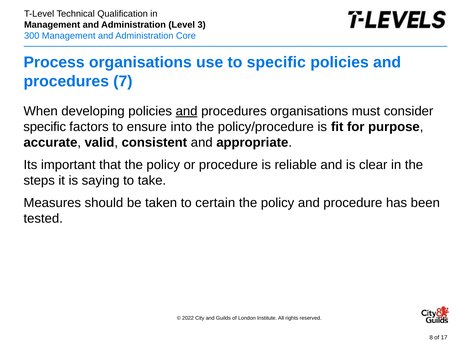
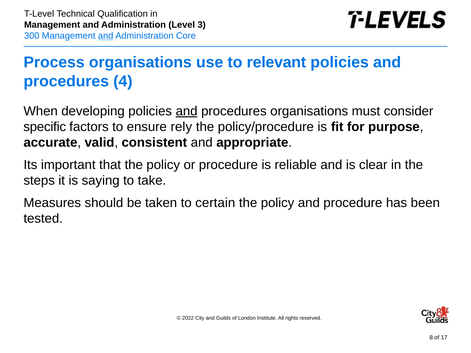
and underline: none -> present (106, 36)
to specific: specific -> relevant (276, 62)
7: 7 -> 4 (123, 81)
into: into -> rely (181, 127)
